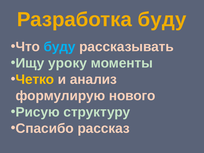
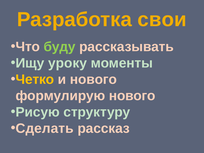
Разработка буду: буду -> свои (162, 19)
буду colour: light blue -> light green (60, 47)
и анализ: анализ -> нового (93, 79)
Спасибо: Спасибо -> Сделать (45, 128)
